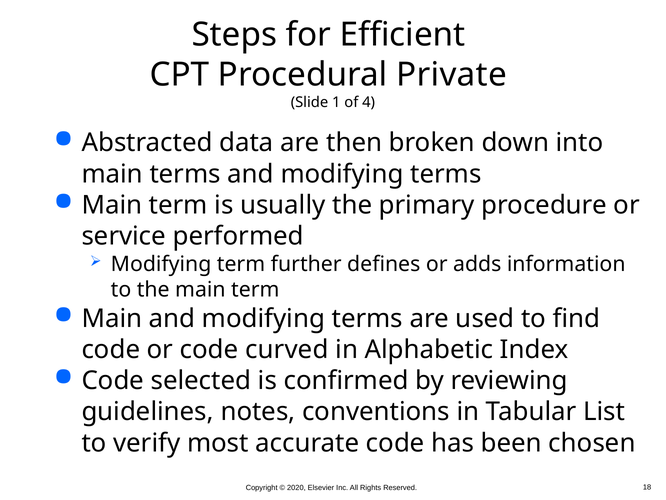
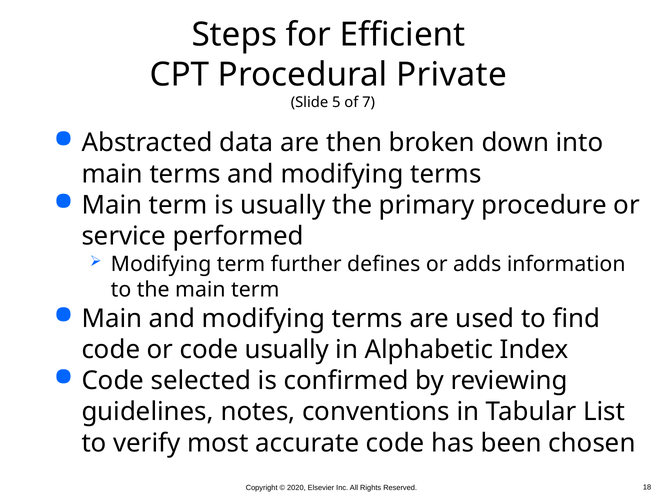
1: 1 -> 5 (336, 102)
4: 4 -> 7 (369, 102)
code curved: curved -> usually (287, 349)
